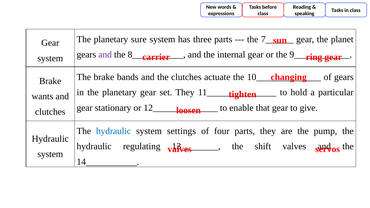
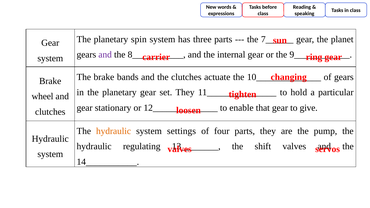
sure: sure -> spin (139, 39)
wants: wants -> wheel (42, 96)
hydraulic colour: blue -> orange (114, 131)
